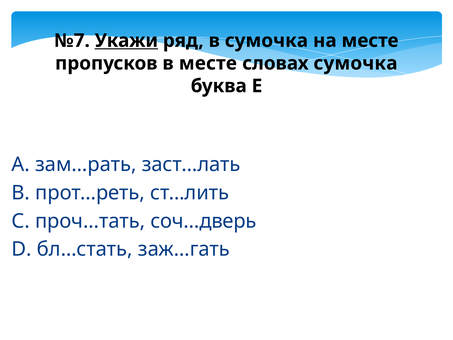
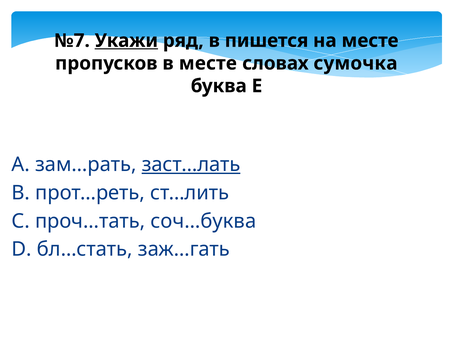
в сумочка: сумочка -> пишется (267, 41)
заст…лать underline: none -> present (191, 164)
соч…дверь: соч…дверь -> соч…буква (203, 221)
